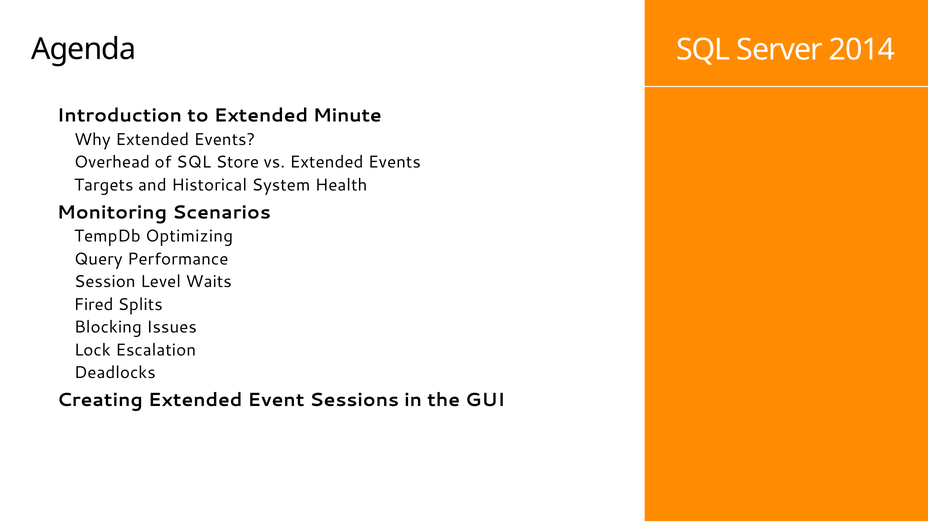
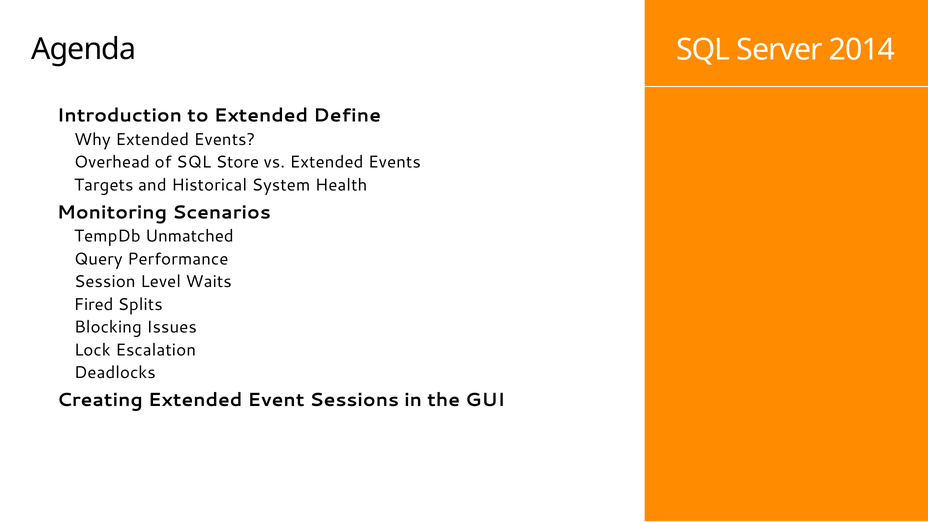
Minute: Minute -> Define (347, 116)
Optimizing: Optimizing -> Unmatched (189, 236)
